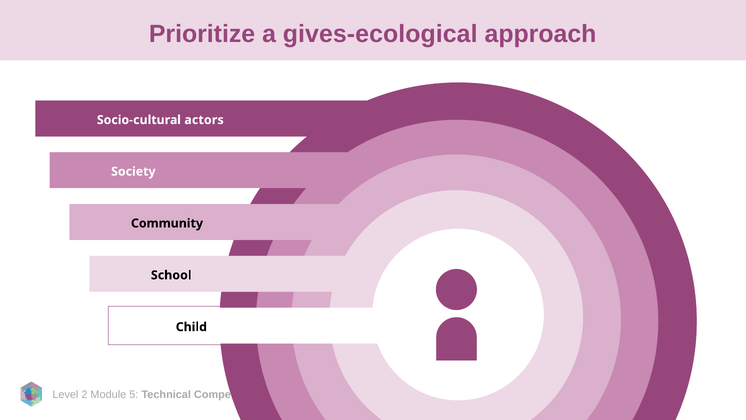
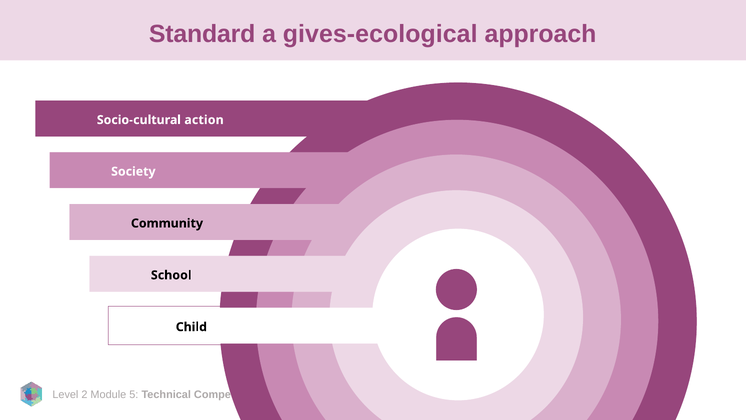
Prioritize: Prioritize -> Standard (202, 34)
actors: actors -> action (204, 120)
